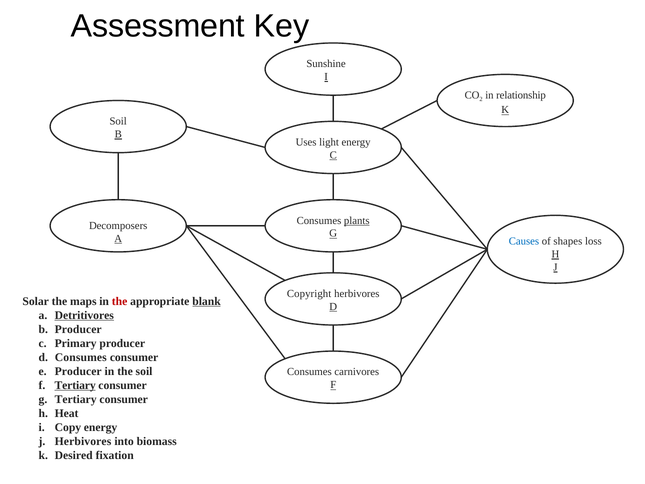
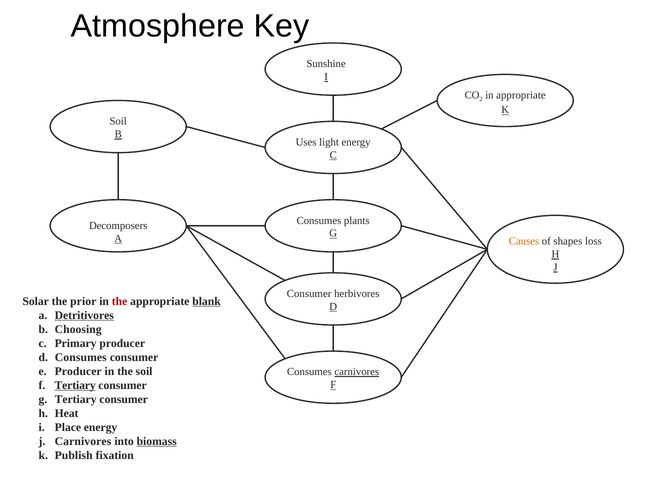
Assessment: Assessment -> Atmosphere (158, 26)
in relationship: relationship -> appropriate (521, 95)
plants underline: present -> none (357, 220)
Causes colour: blue -> orange (524, 241)
Copyright: Copyright -> Consumer (309, 293)
maps: maps -> prior (83, 301)
b Producer: Producer -> Choosing (78, 329)
carnivores underline: none -> present (357, 372)
Copy: Copy -> Place (68, 427)
j Herbivores: Herbivores -> Carnivores (83, 441)
biomass underline: none -> present (157, 441)
Desired: Desired -> Publish (74, 455)
